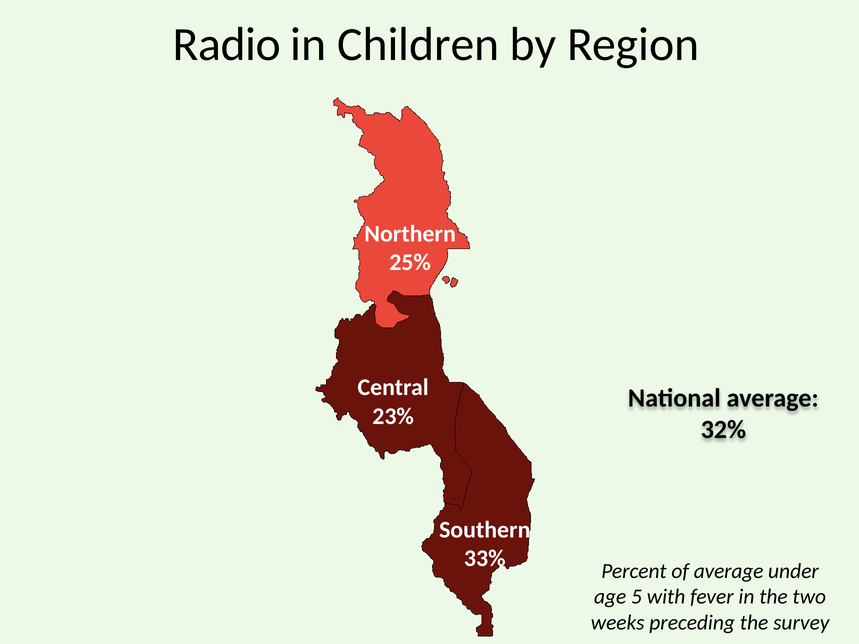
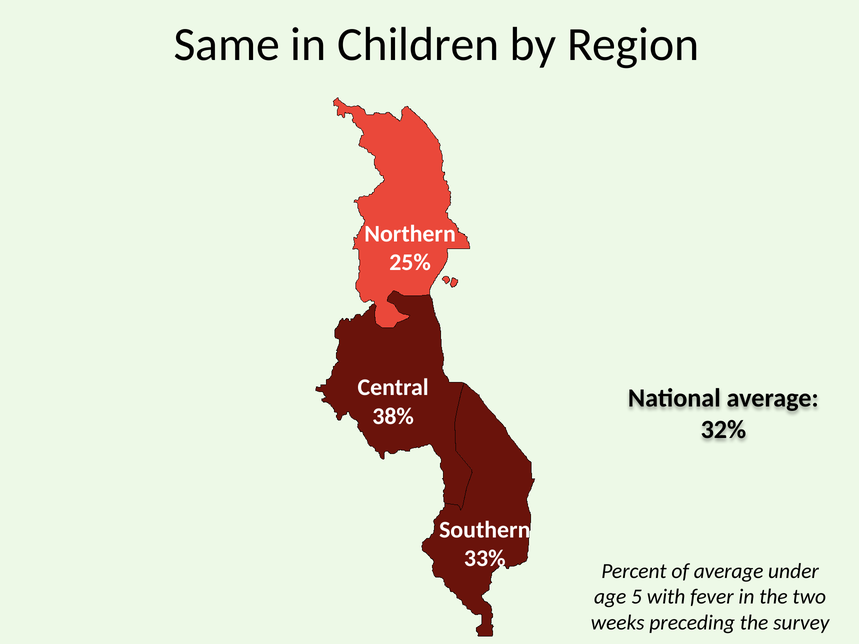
Radio: Radio -> Same (227, 45)
23%: 23% -> 38% (393, 416)
